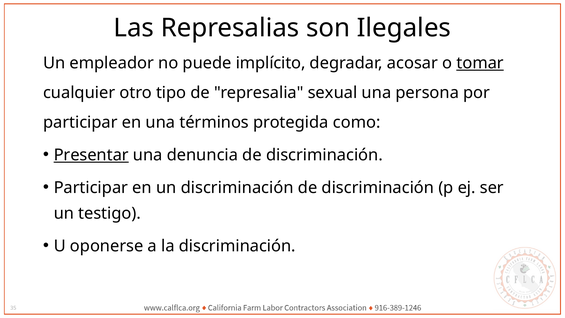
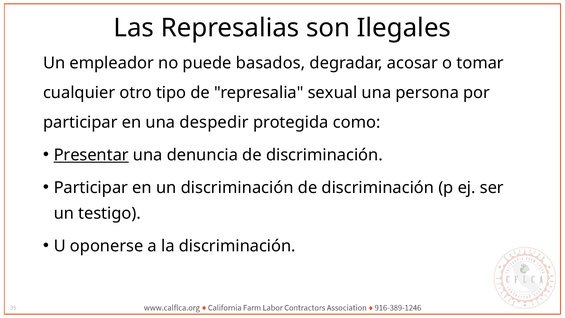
implícito: implícito -> basados (271, 63)
tomar underline: present -> none (480, 63)
términos: términos -> despedir (214, 122)
